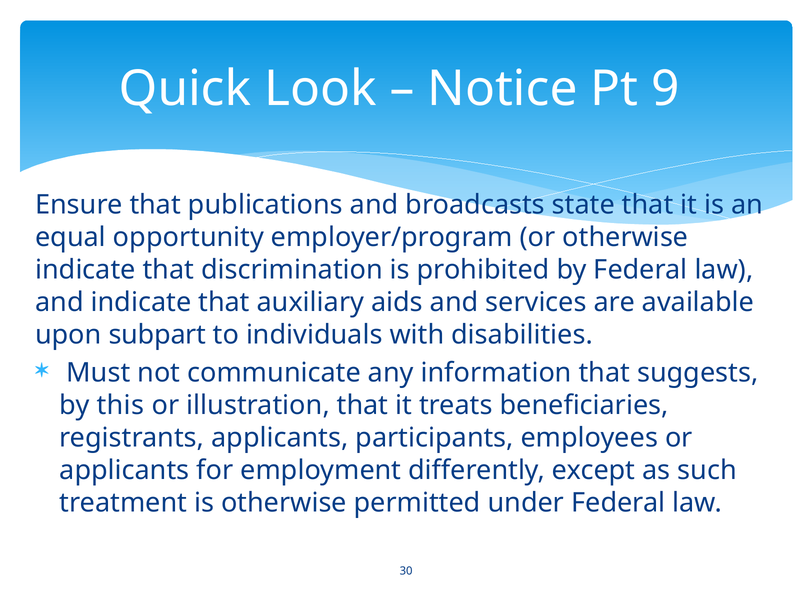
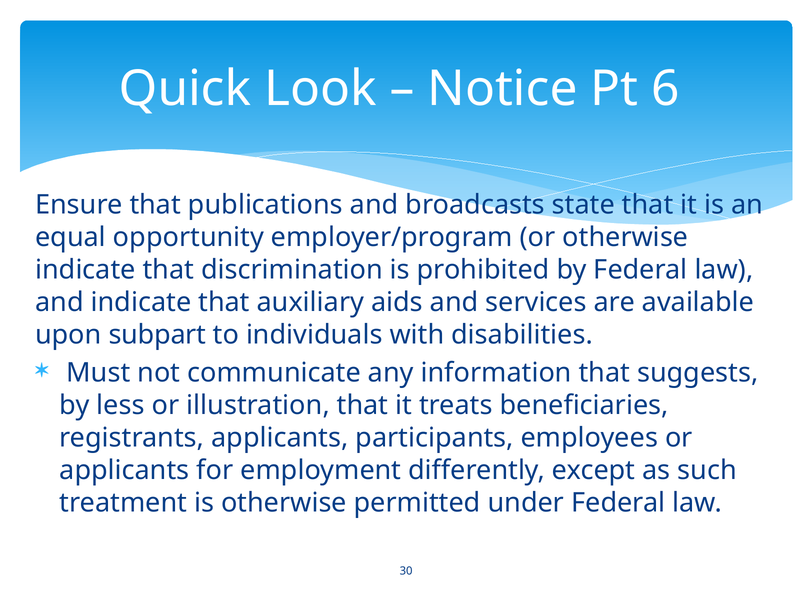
9: 9 -> 6 (665, 89)
this: this -> less (121, 405)
